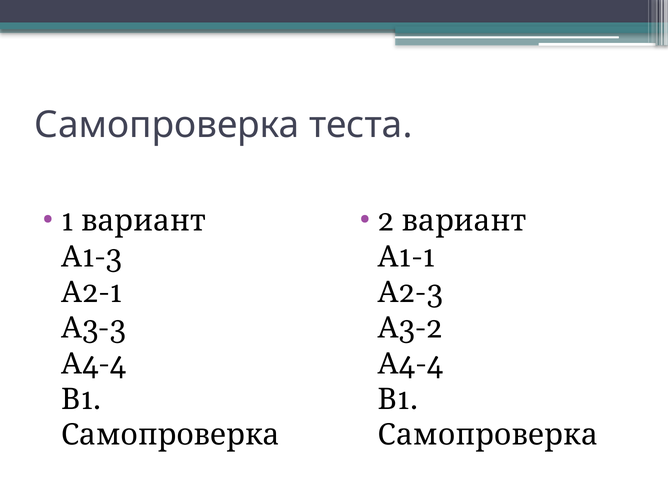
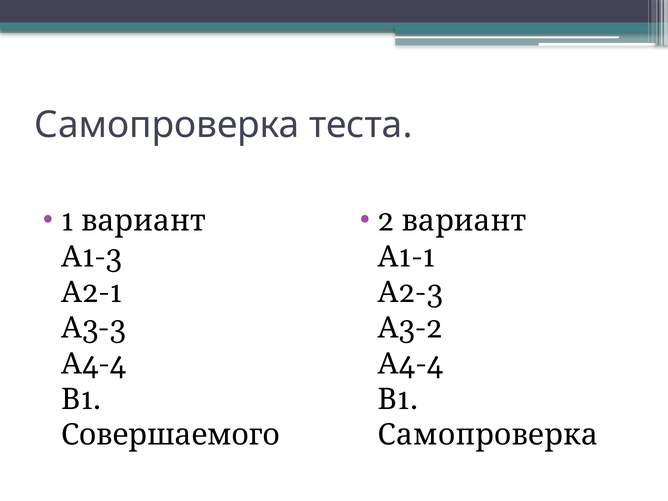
Самопроверка: Самопроверка -> Совершаемого (171, 435)
